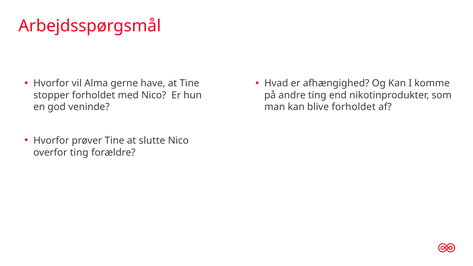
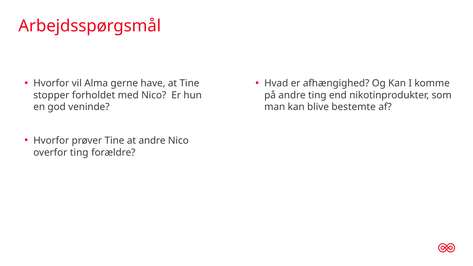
blive forholdet: forholdet -> bestemte (354, 107)
at slutte: slutte -> andre (152, 141)
